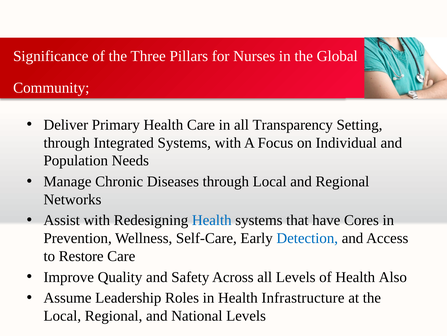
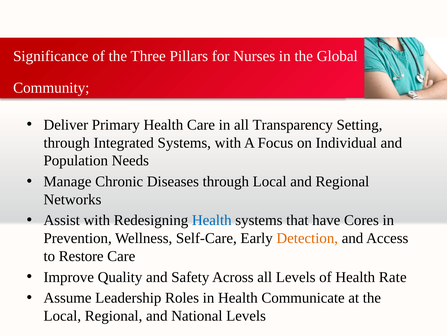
Detection colour: blue -> orange (307, 238)
Also: Also -> Rate (393, 277)
Infrastructure: Infrastructure -> Communicate (303, 297)
